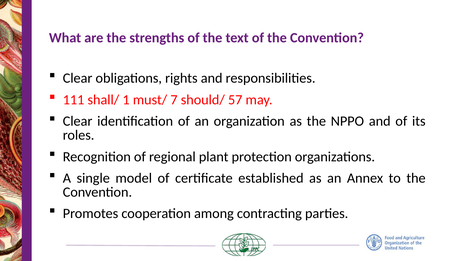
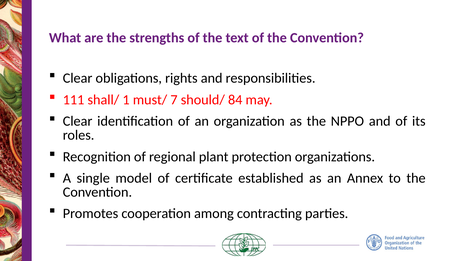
57: 57 -> 84 (235, 100)
